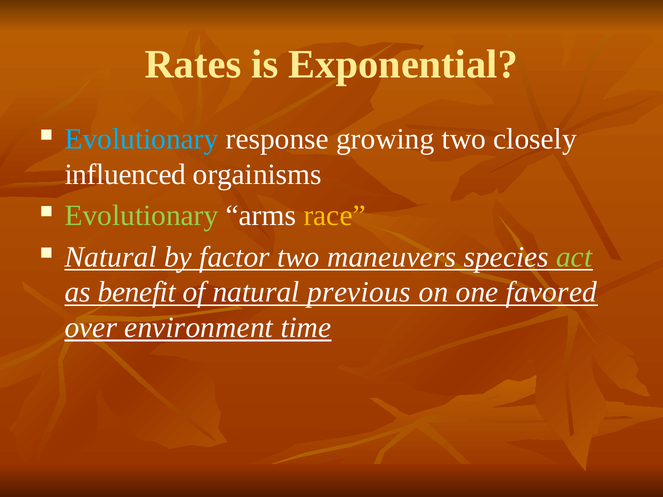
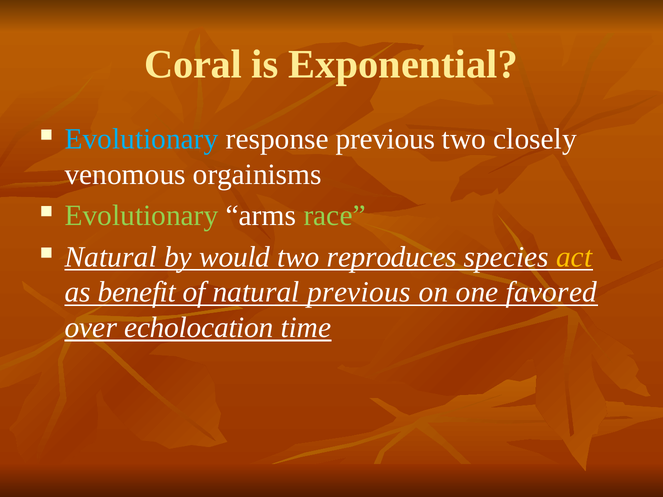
Rates: Rates -> Coral (193, 64)
response growing: growing -> previous (385, 139)
influenced: influenced -> venomous (125, 174)
race colour: yellow -> light green (335, 216)
factor: factor -> would (235, 257)
maneuvers: maneuvers -> reproduces (392, 257)
act colour: light green -> yellow (574, 257)
environment: environment -> echolocation (199, 328)
